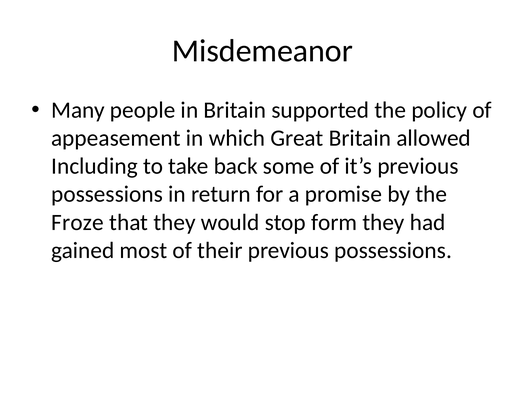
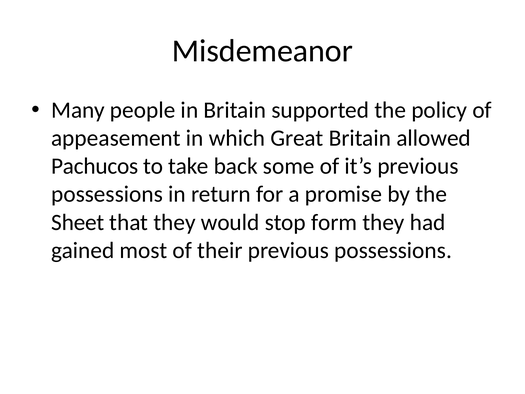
Including: Including -> Pachucos (95, 166)
Froze: Froze -> Sheet (78, 222)
